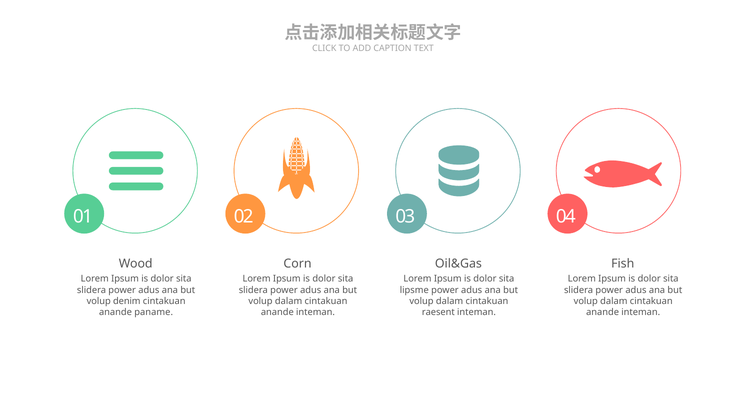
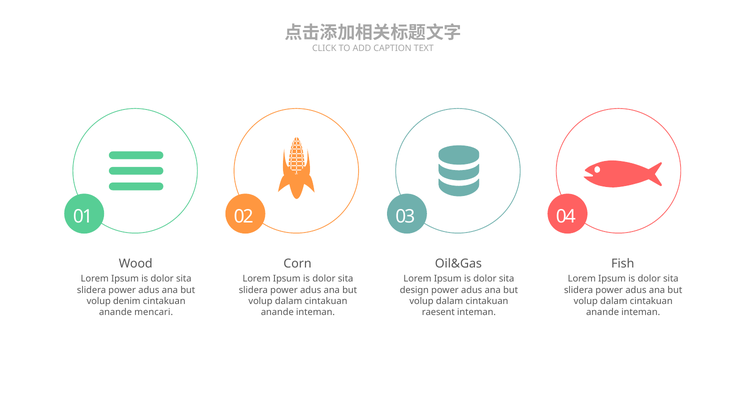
lipsme: lipsme -> design (414, 290)
paname: paname -> mencari (154, 312)
